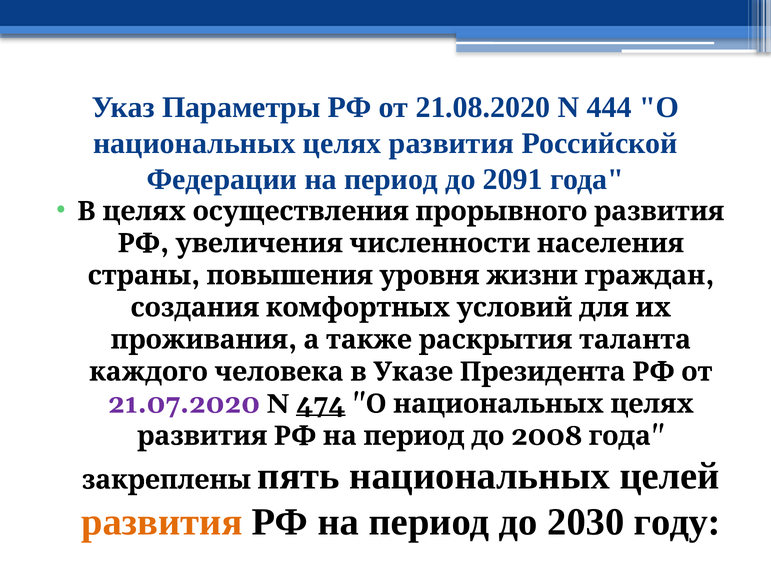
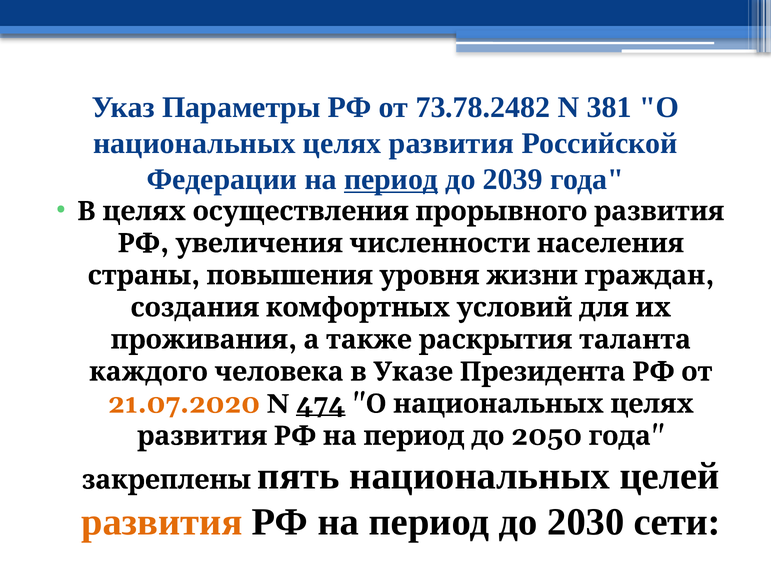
21.08.2020: 21.08.2020 -> 73.78.2482 (483, 107)
444: 444 -> 381 (609, 107)
период underline: none -> present (391, 179)
2091: 2091 -> 2039 (513, 179)
21.07.2020 colour: purple -> orange (184, 404)
2008: 2008 -> 2050 (547, 436)
году: году -> сети (677, 522)
